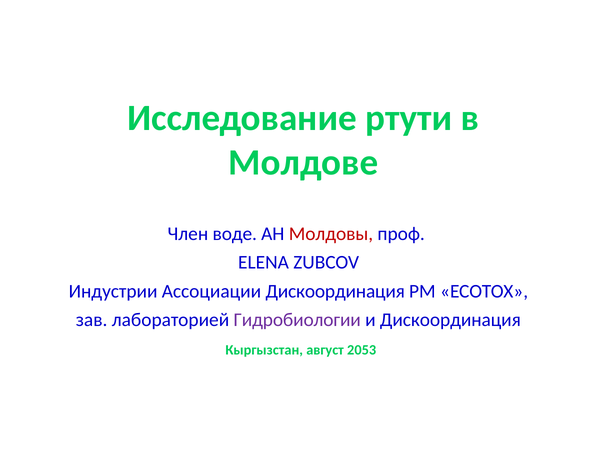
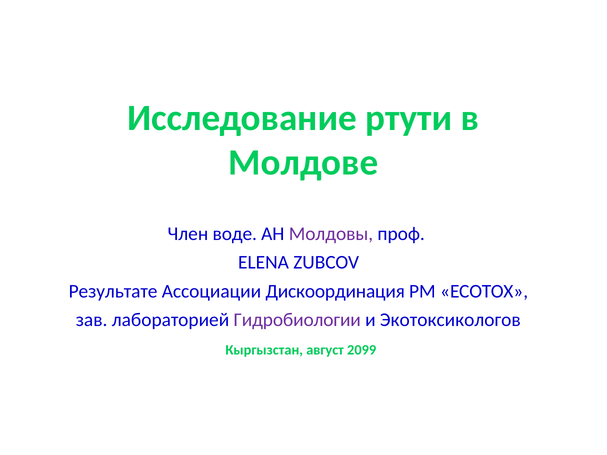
Молдовы colour: red -> purple (331, 234)
Индустрии: Индустрии -> Результате (113, 291)
и Дискоординация: Дискоординация -> Экотоксикологов (450, 320)
2053: 2053 -> 2099 (362, 350)
